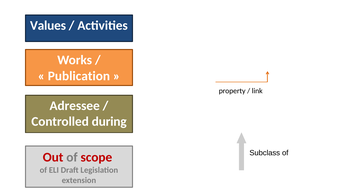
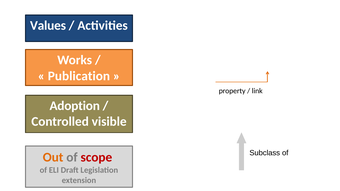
Adressee: Adressee -> Adoption (75, 106)
during: during -> visible (109, 122)
Out colour: red -> orange (53, 158)
